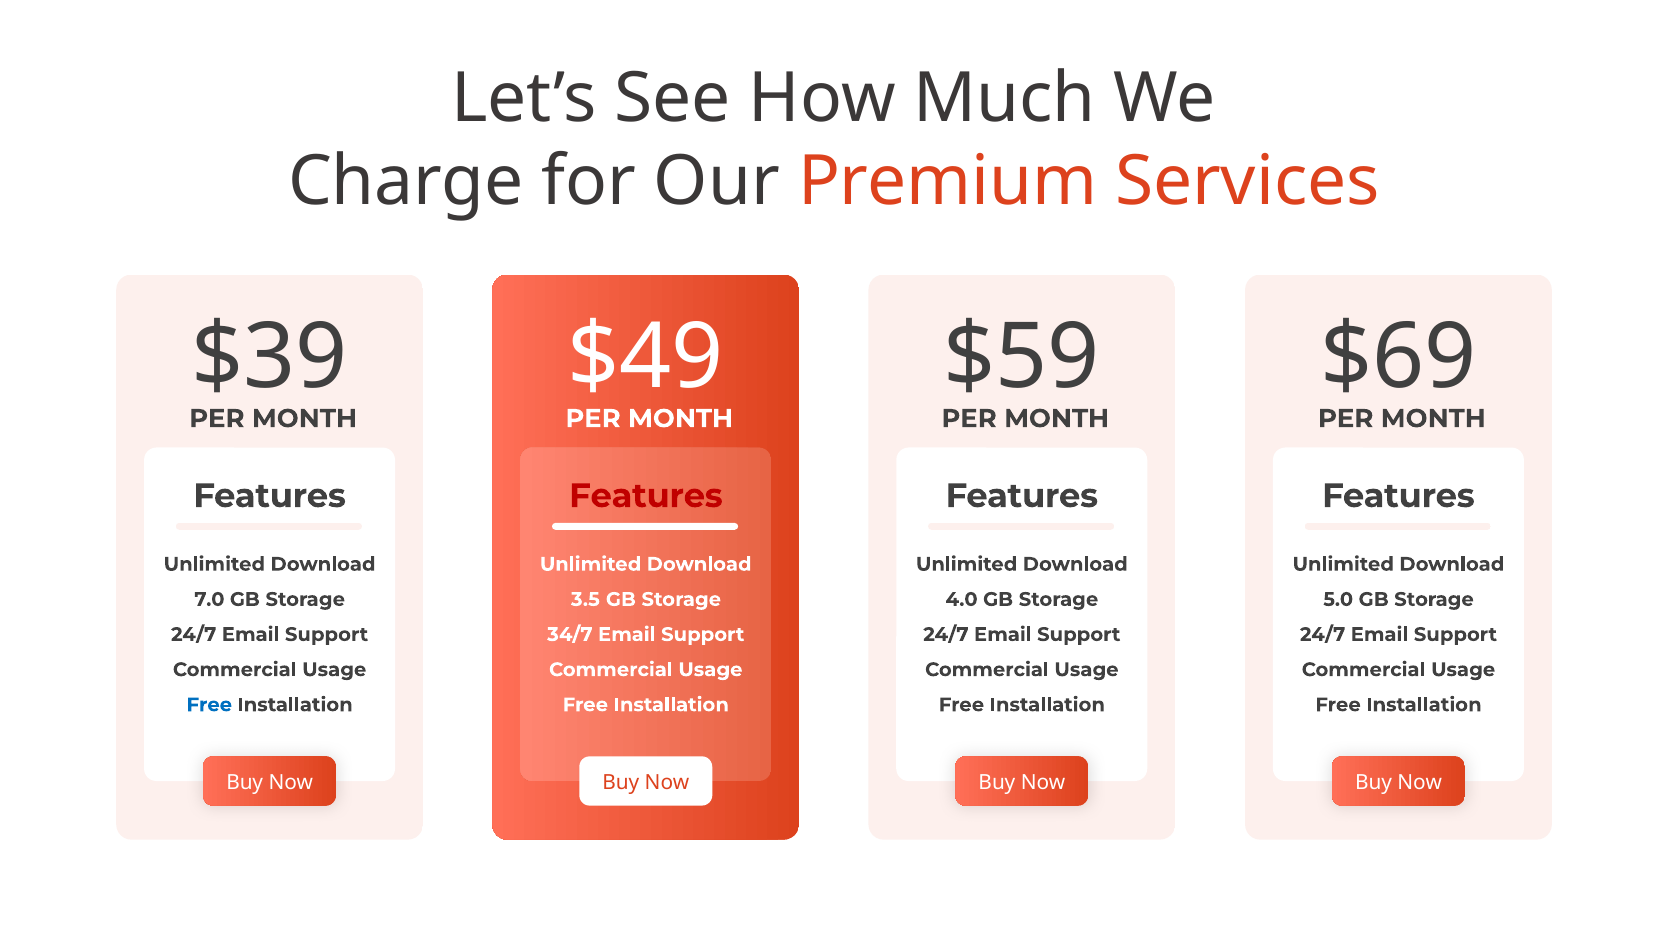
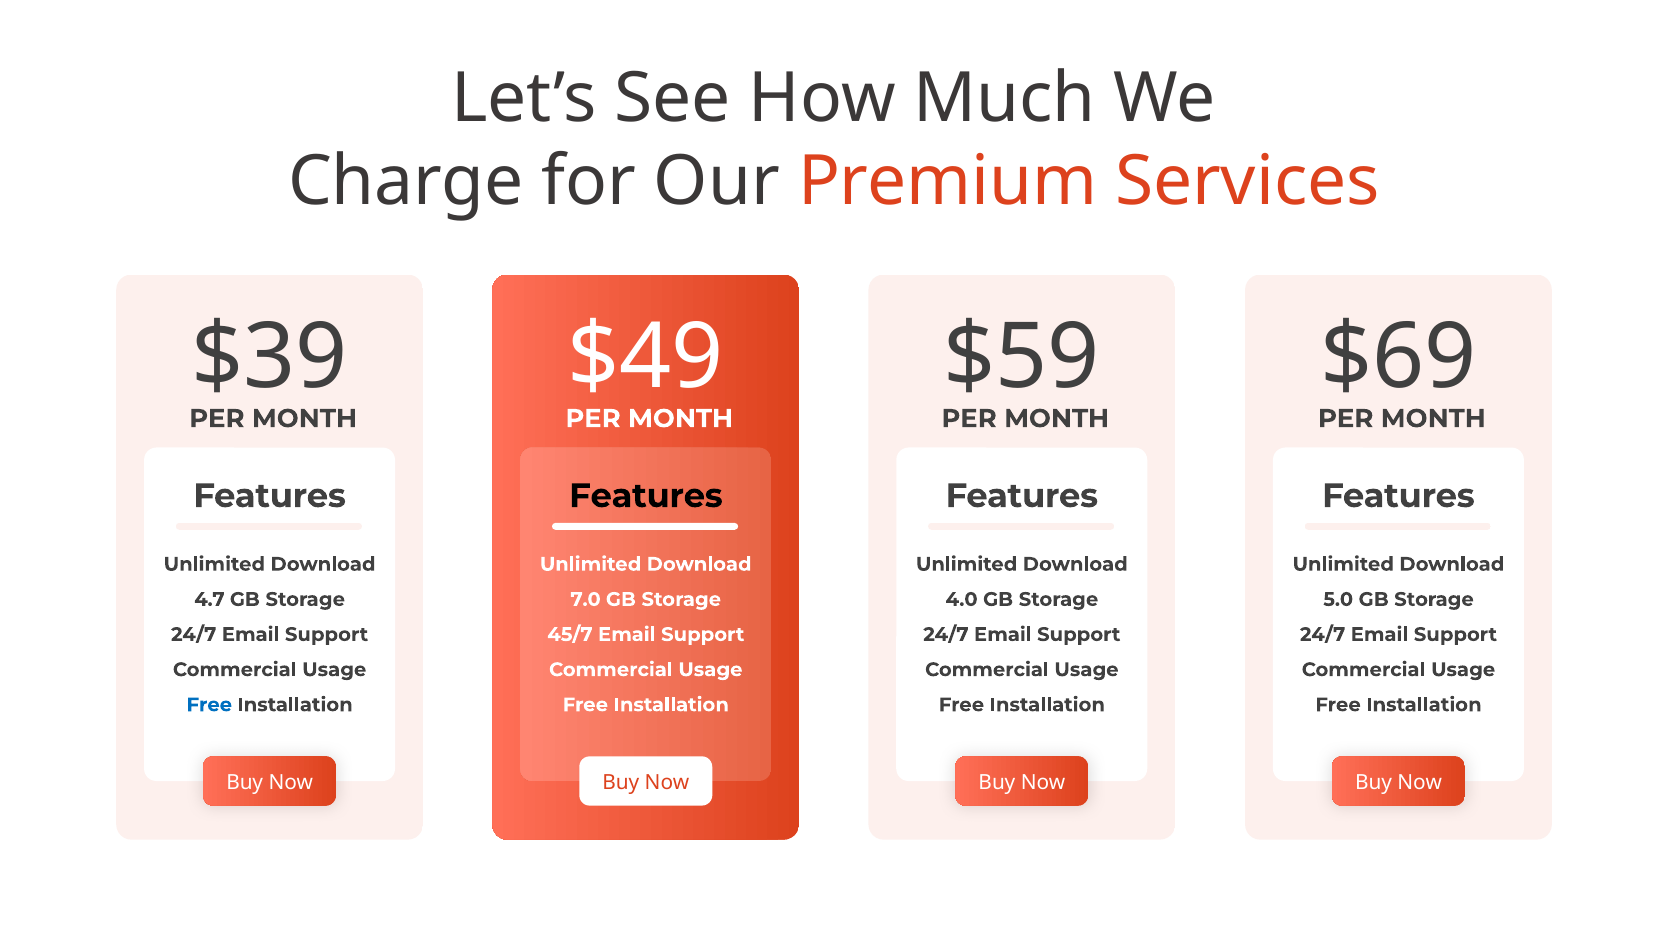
Features colour: red -> black (646, 496)
7.0: 7.0 -> 4.7 (209, 600)
3.5: 3.5 -> 7.0 (586, 600)
34/7: 34/7 -> 45/7 (570, 635)
